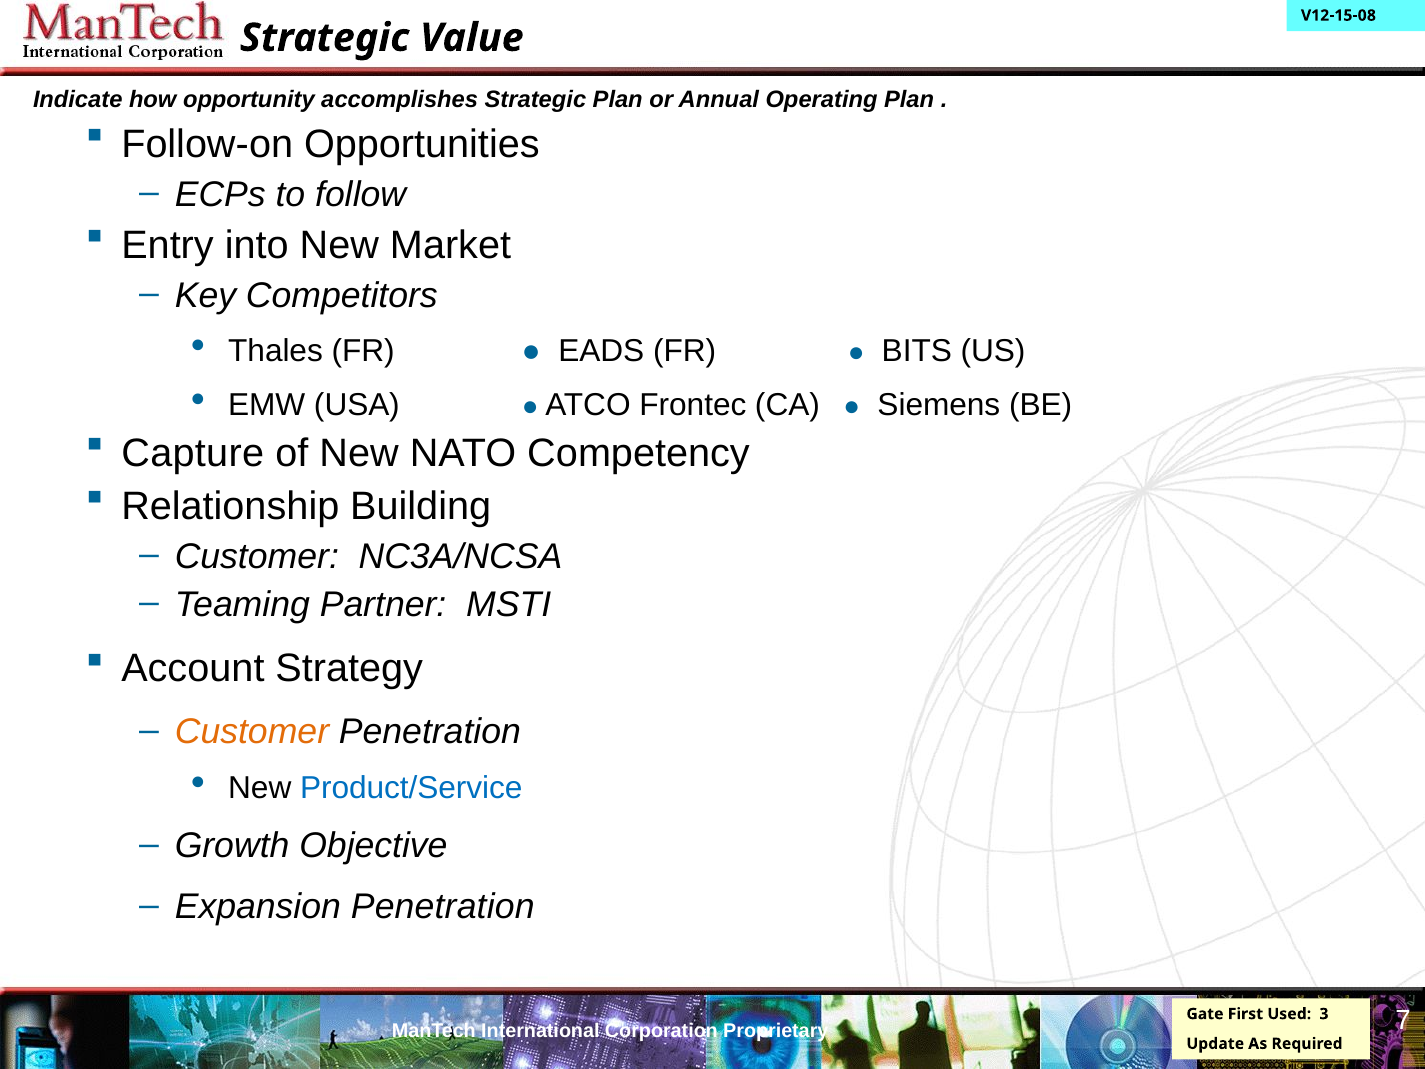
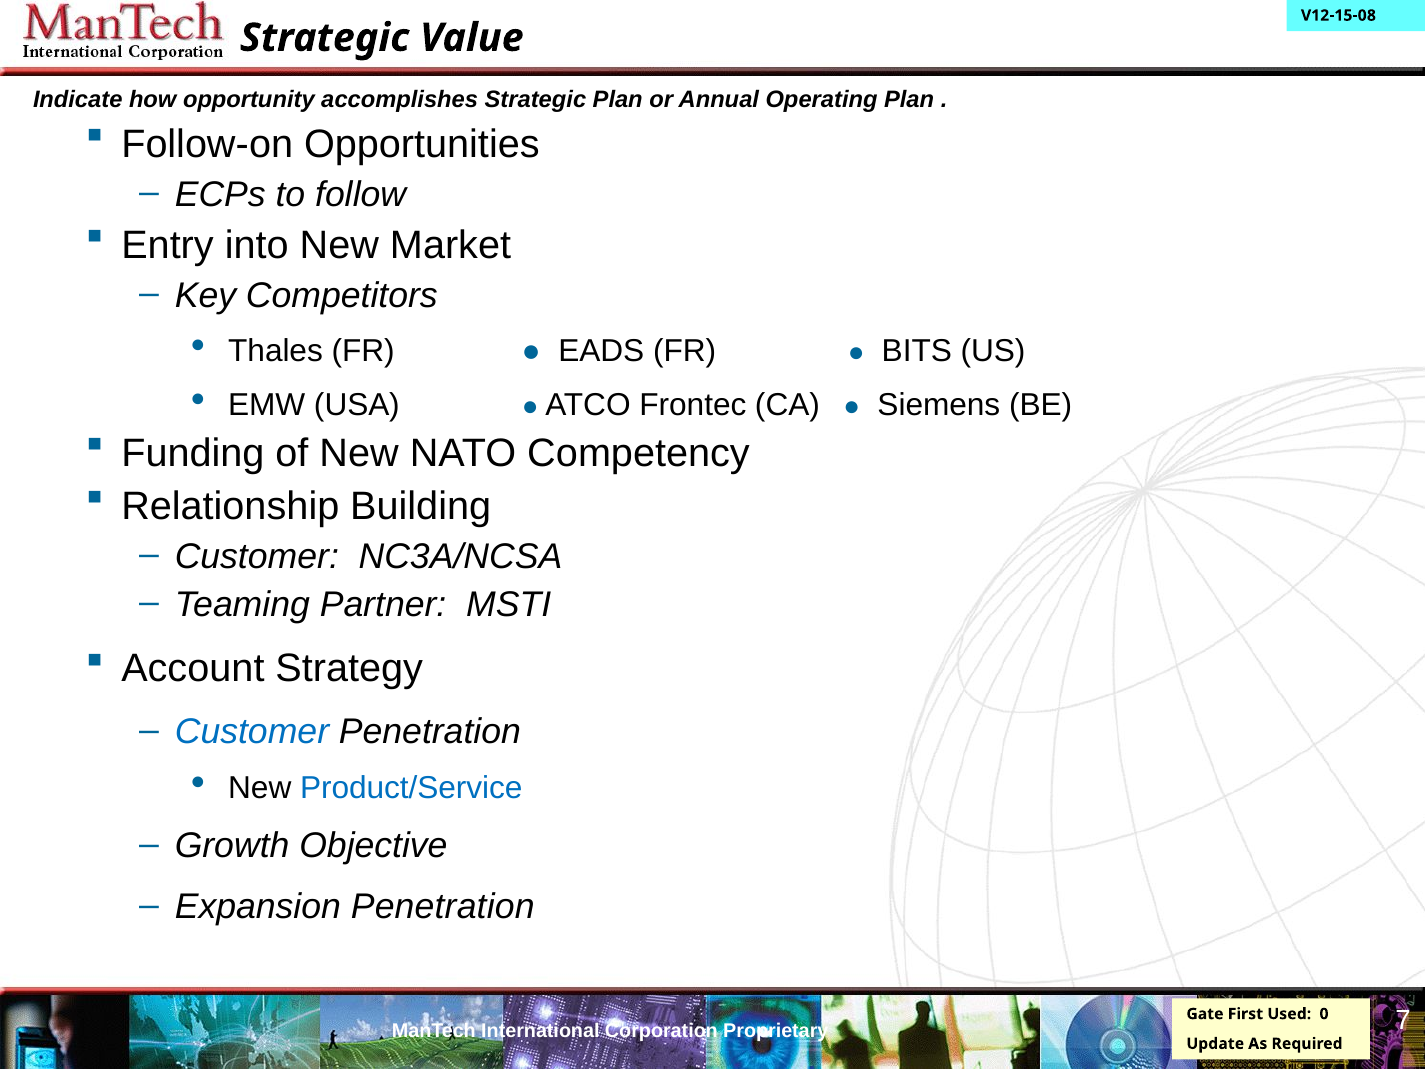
Capture: Capture -> Funding (193, 453)
Customer colour: orange -> blue (252, 731)
3: 3 -> 0 (1324, 1014)
